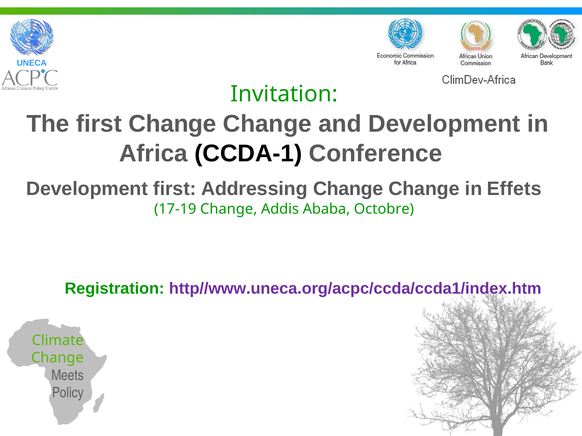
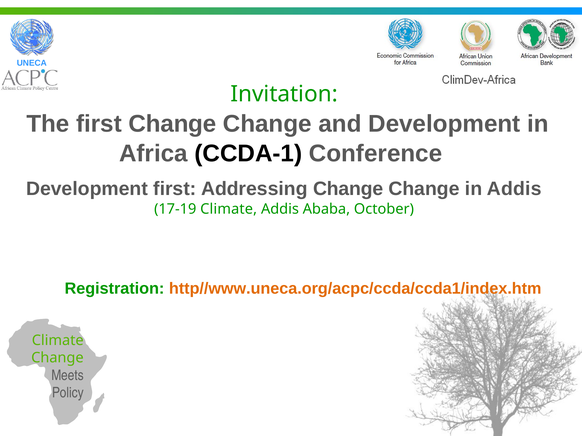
in Effets: Effets -> Addis (514, 189)
17-19 Change: Change -> Climate (229, 209)
Octobre: Octobre -> October (384, 209)
http//www.uneca.org/acpc/ccda/ccda1/index.htm colour: purple -> orange (355, 289)
